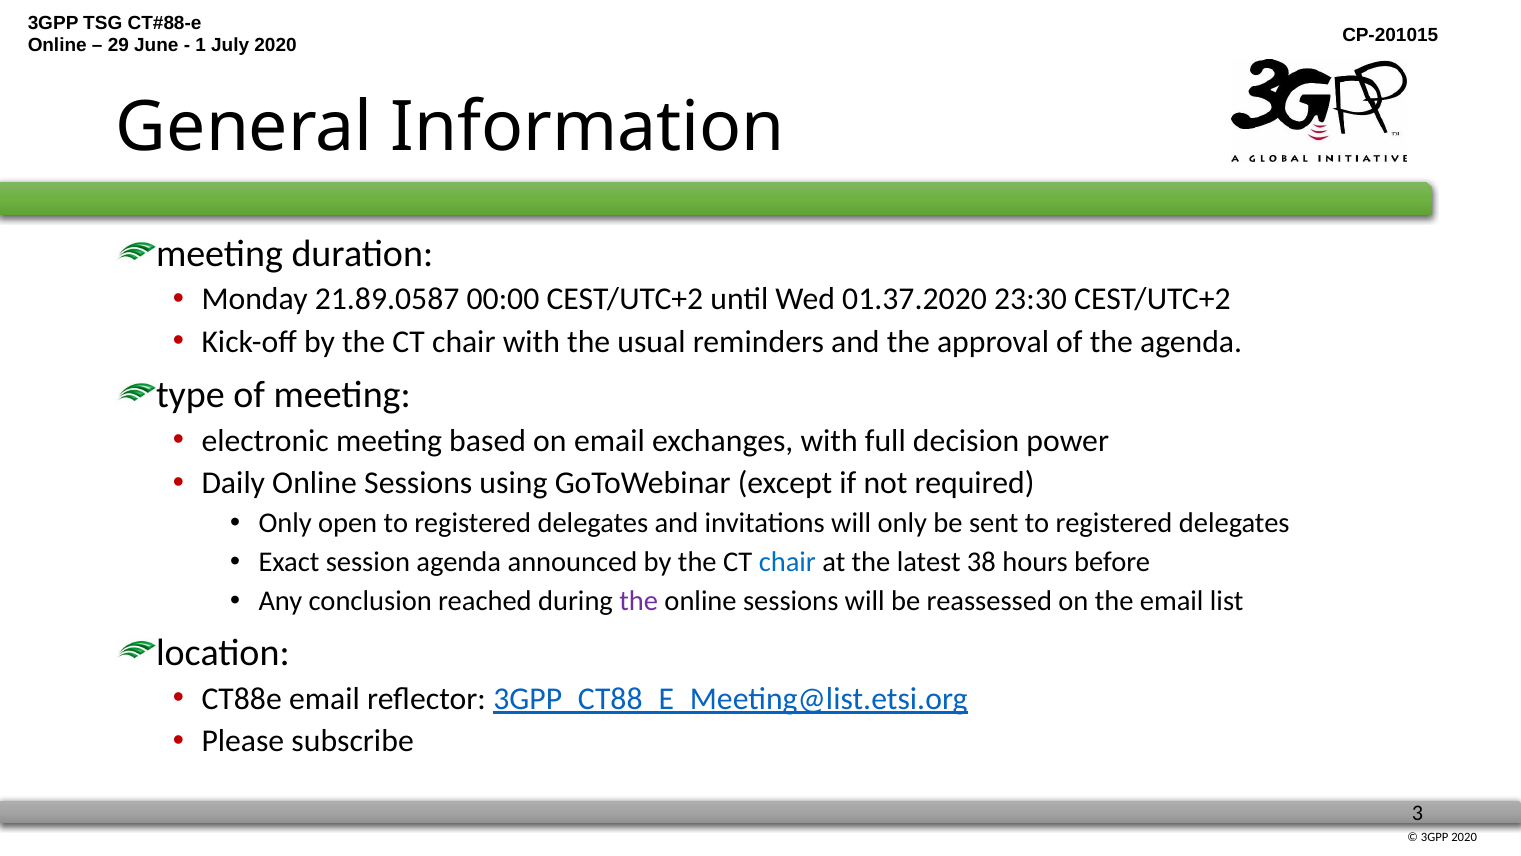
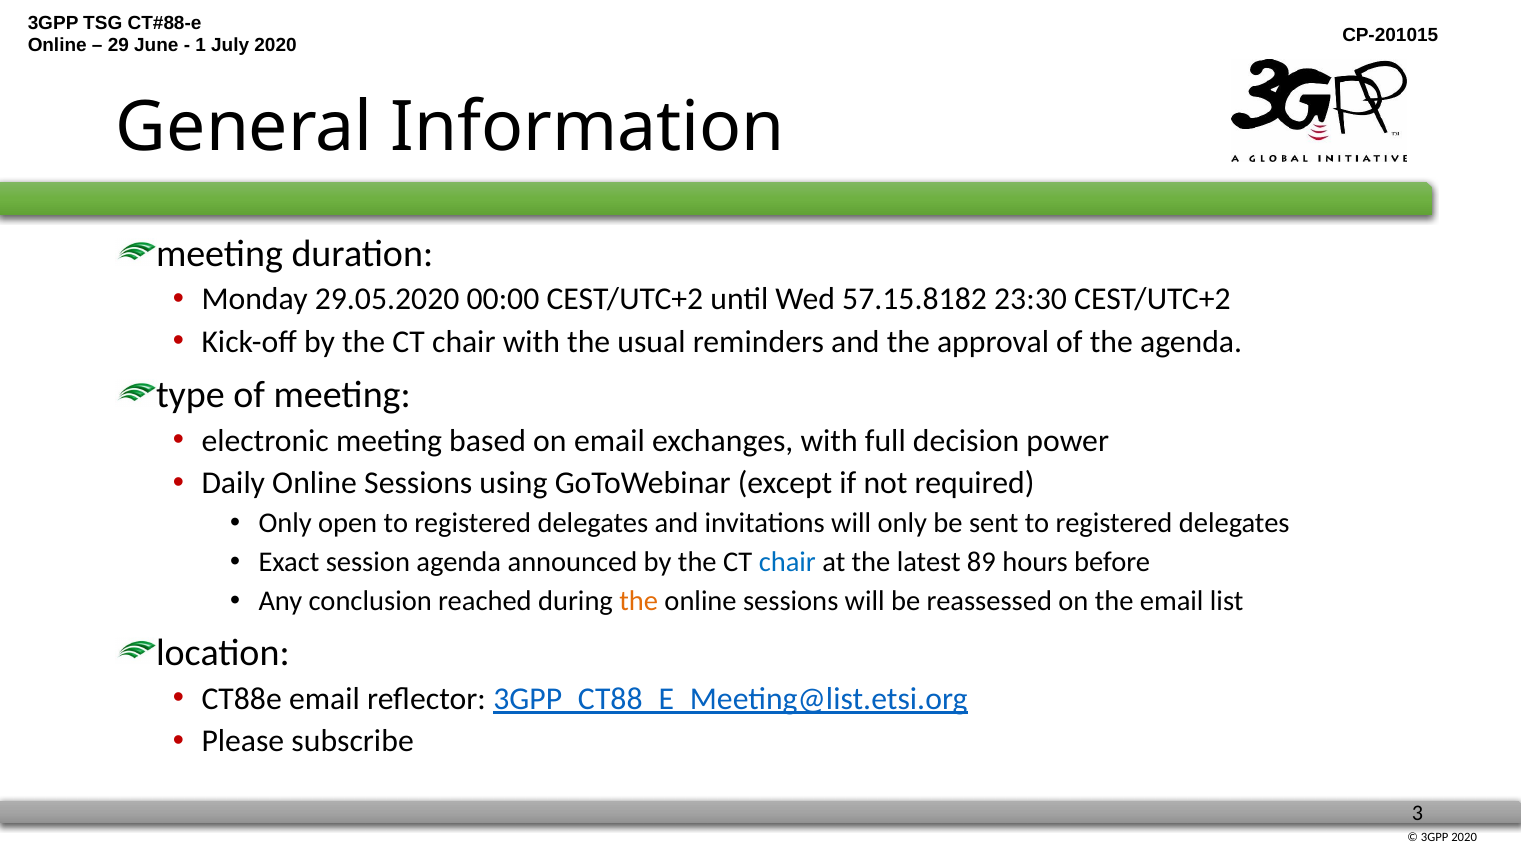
21.89.0587: 21.89.0587 -> 29.05.2020 (387, 299)
01.37.2020: 01.37.2020 -> 57.15.8182 (915, 299)
38: 38 -> 89 (981, 562)
the colour: purple -> orange (639, 600)
